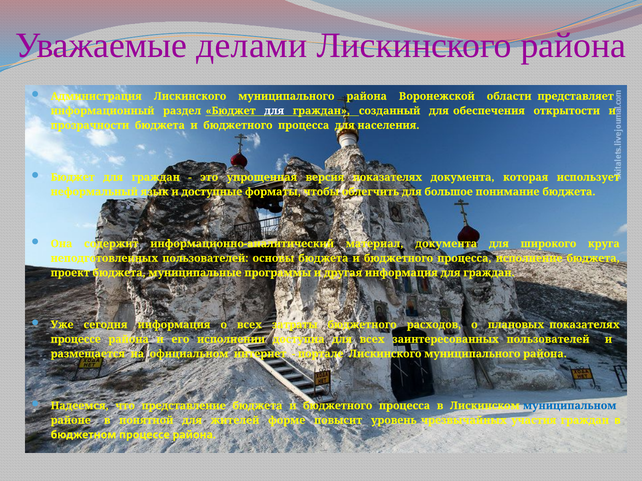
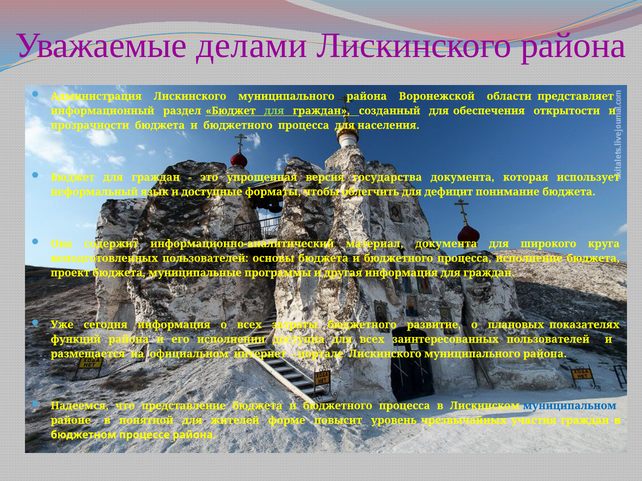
для colour: white -> light green (274, 111)
версия показателях: показателях -> государства (387, 177)
большое: большое -> дефицит (449, 192)
расходов: расходов -> развитие (434, 325)
процессе: процессе -> функций (76, 340)
